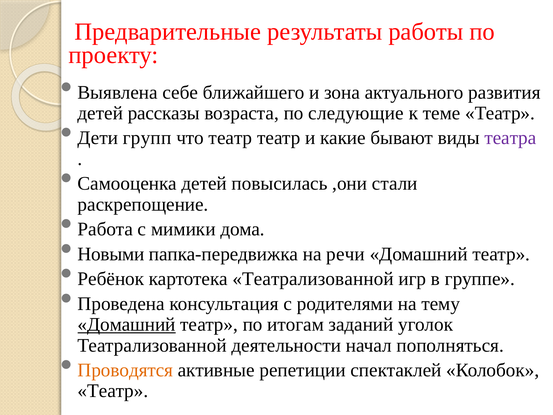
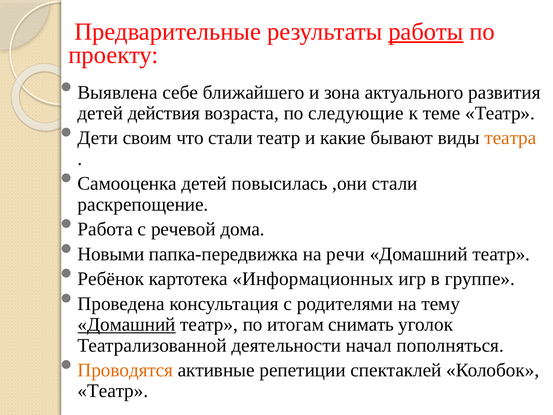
работы underline: none -> present (426, 32)
рассказы: рассказы -> действия (164, 113)
групп: групп -> своим (147, 138)
что театр: театр -> стали (230, 138)
театра colour: purple -> orange (510, 138)
мимики: мимики -> речевой (183, 229)
картотека Театрализованной: Театрализованной -> Информационных (313, 279)
заданий: заданий -> снимать (361, 324)
